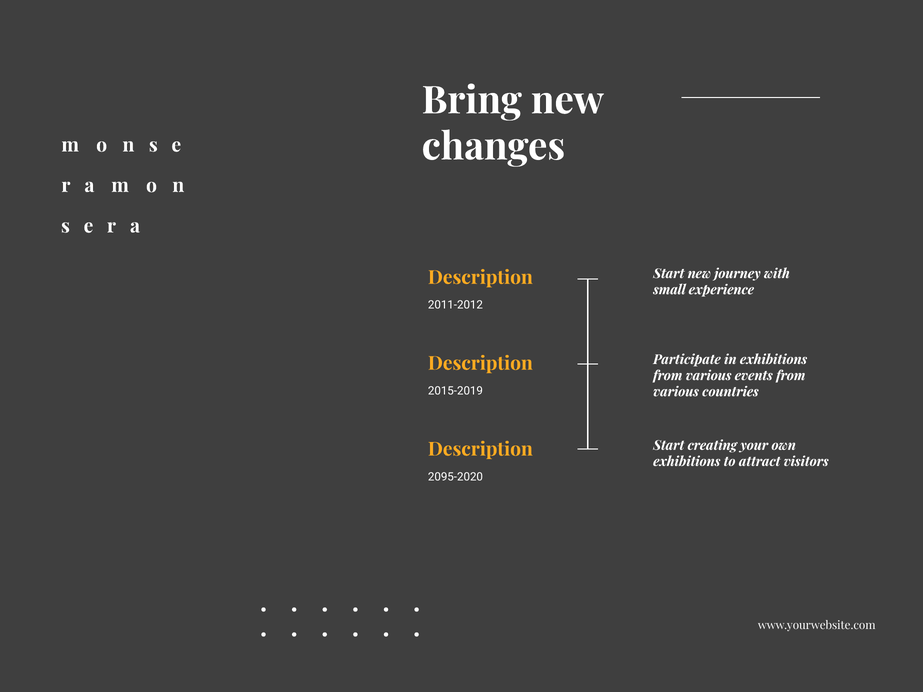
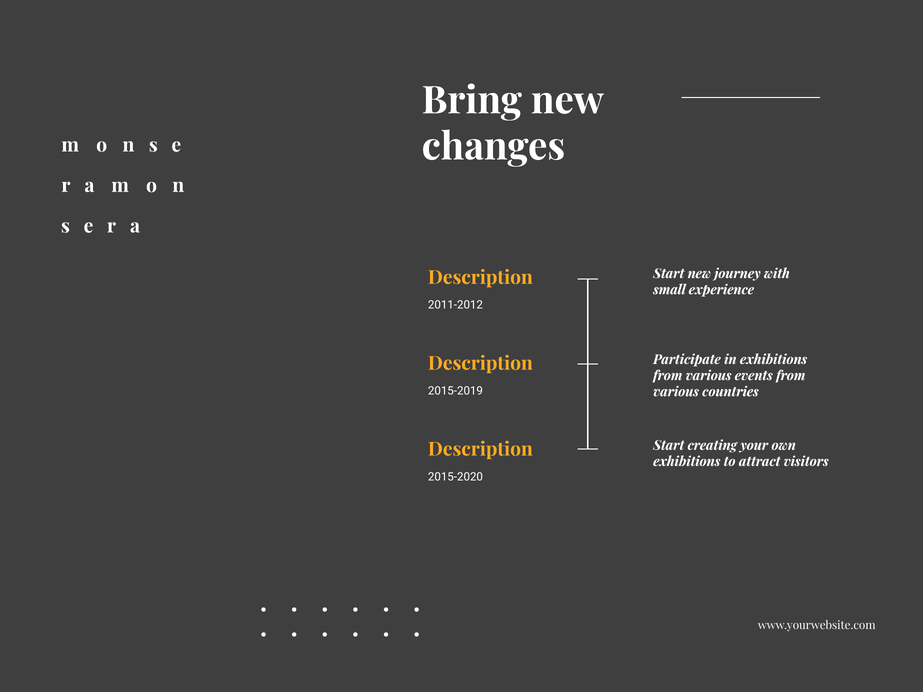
2095-2020: 2095-2020 -> 2015-2020 (455, 477)
